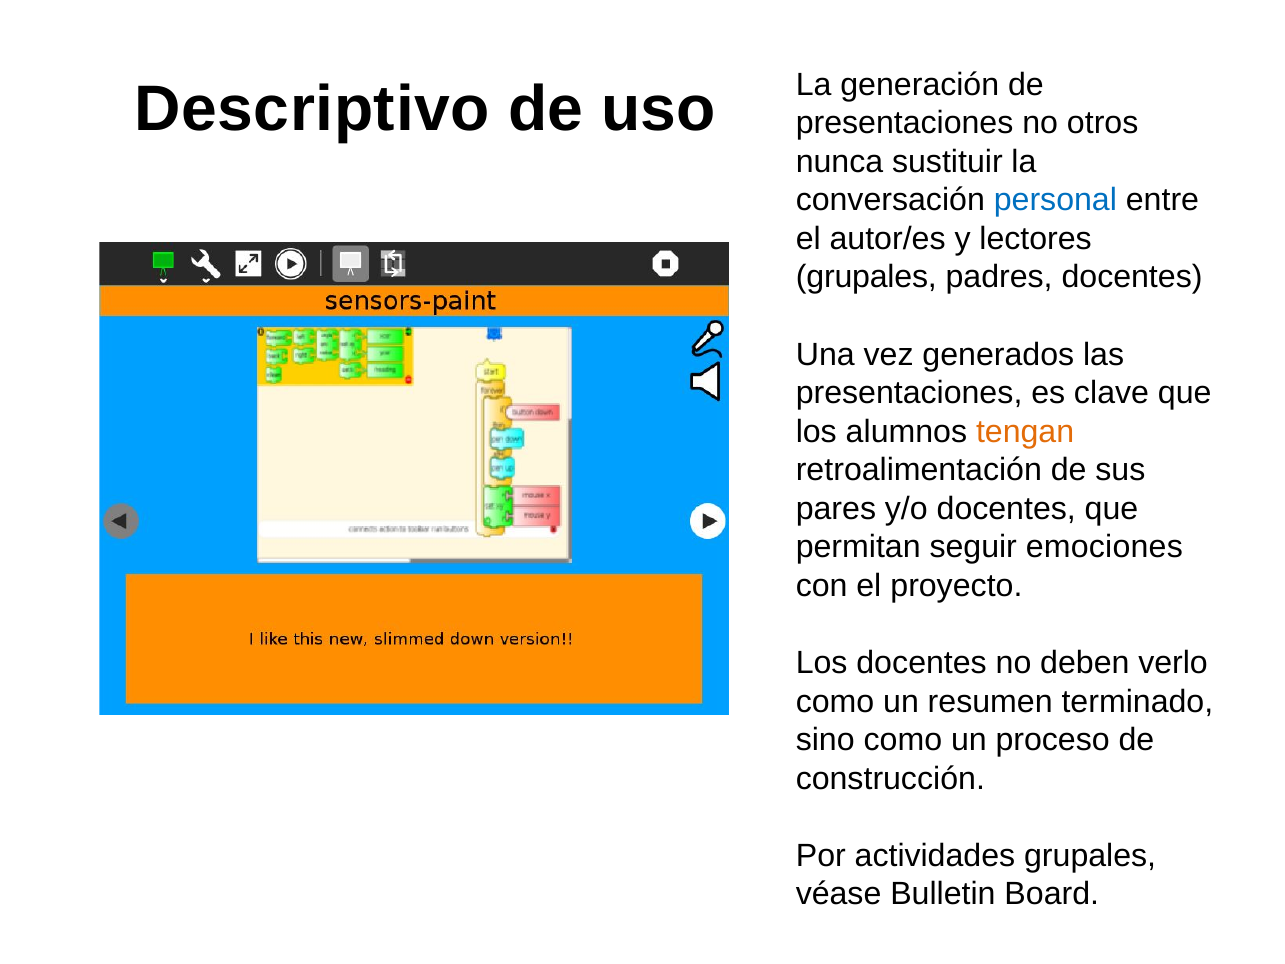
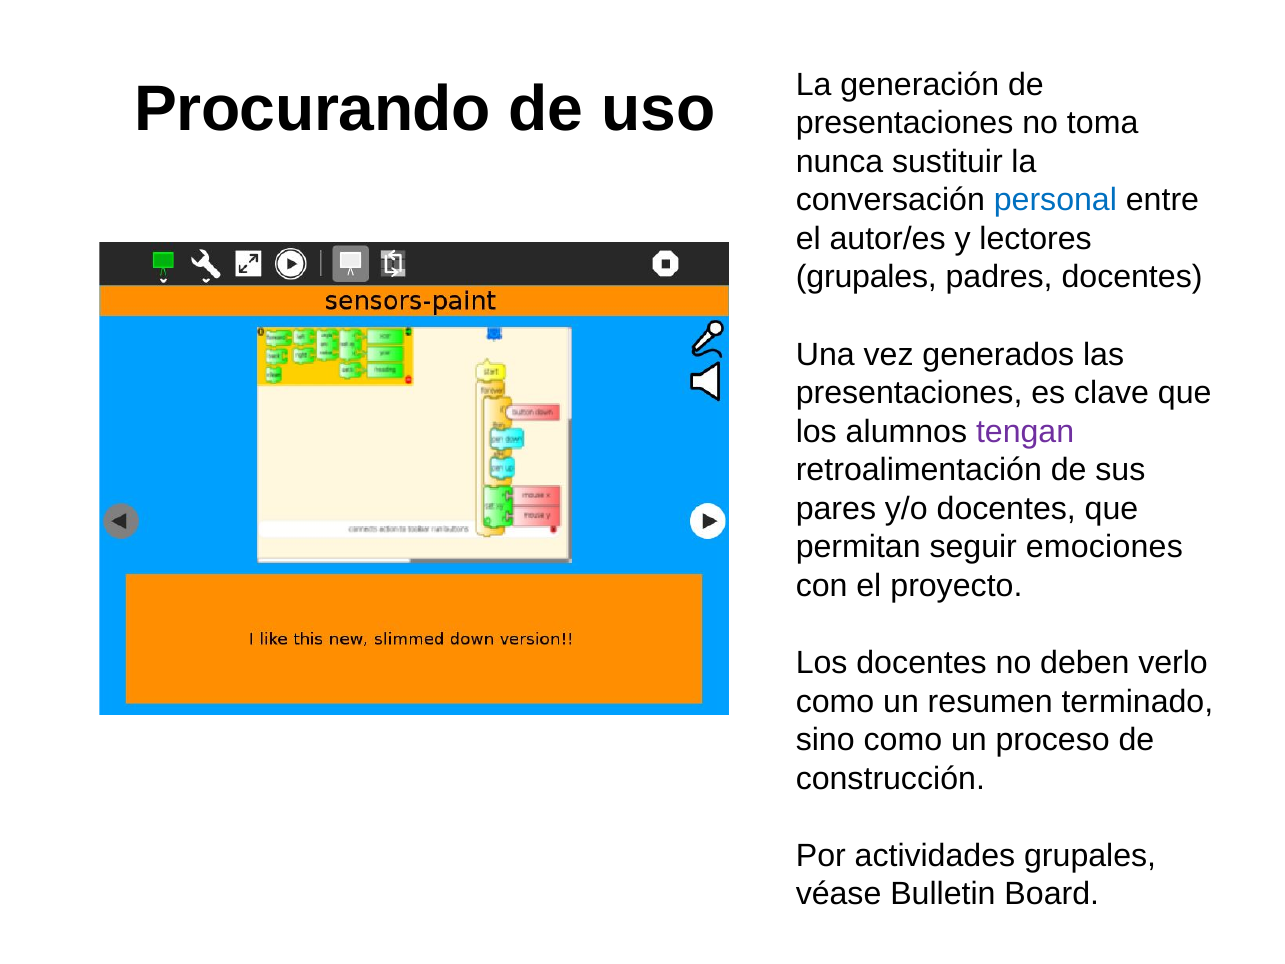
Descriptivo: Descriptivo -> Procurando (313, 109)
otros: otros -> toma (1103, 123)
tengan colour: orange -> purple (1025, 432)
